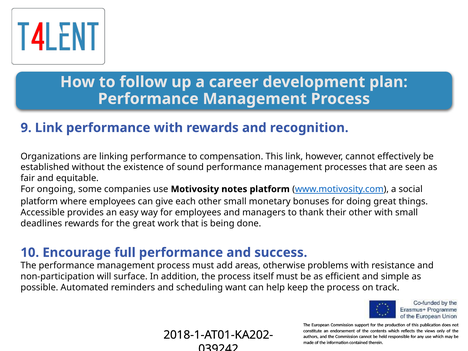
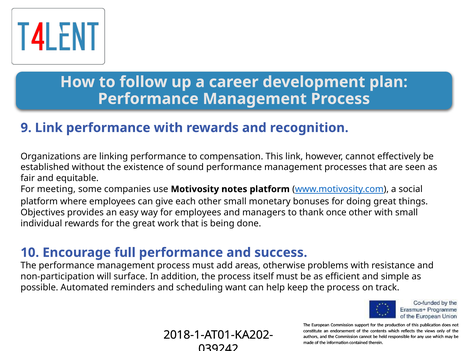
ongoing: ongoing -> meeting (56, 189)
Accessible: Accessible -> Objectives (43, 212)
their: their -> once (336, 212)
deadlines: deadlines -> individual (41, 223)
